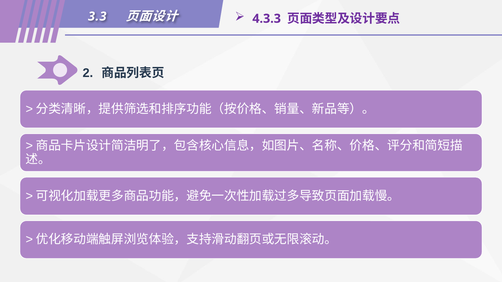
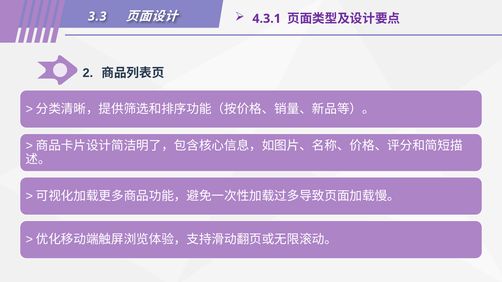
4.3.3: 4.3.3 -> 4.3.1 (267, 19)
